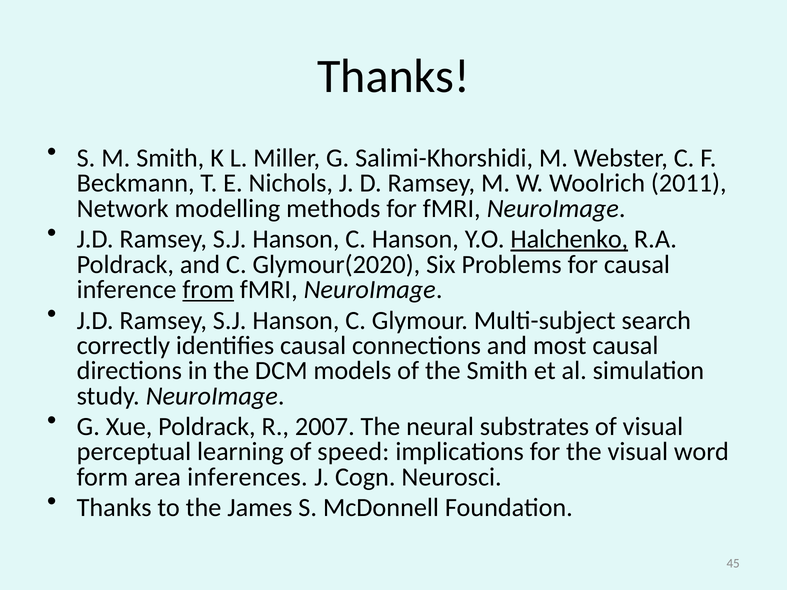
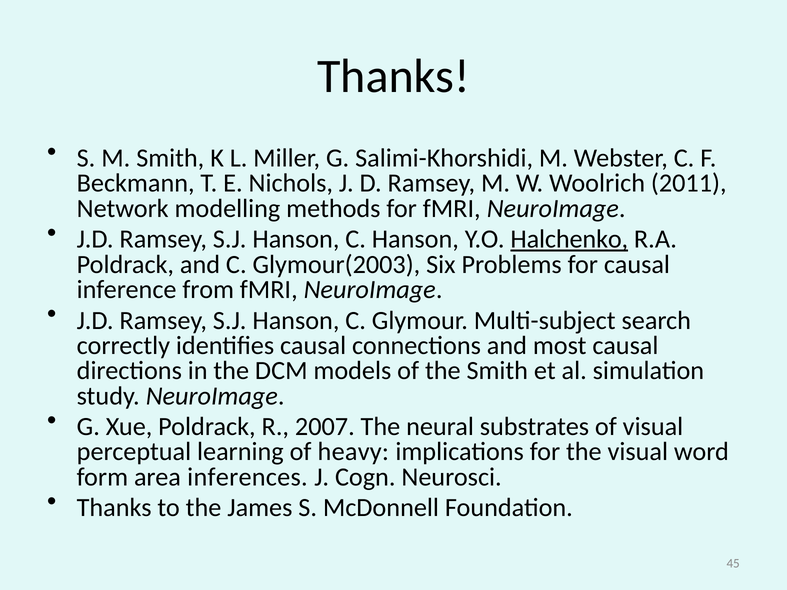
Glymour(2020: Glymour(2020 -> Glymour(2003 (336, 265)
from underline: present -> none (208, 290)
speed: speed -> heavy (353, 452)
